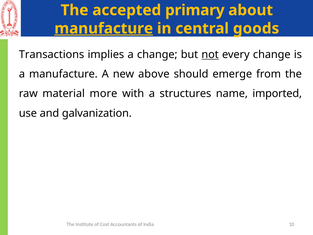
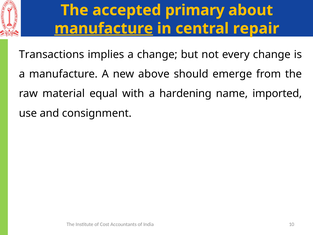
goods: goods -> repair (256, 28)
not underline: present -> none (210, 54)
more: more -> equal (104, 94)
structures: structures -> hardening (185, 94)
galvanization: galvanization -> consignment (97, 113)
